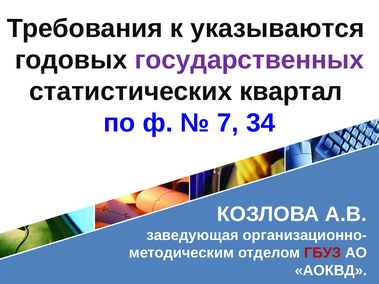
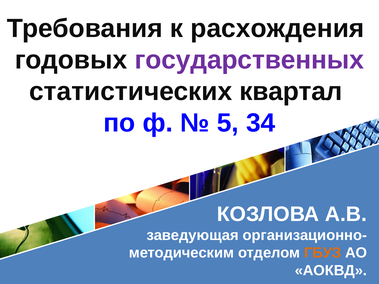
указываются: указываются -> расхождения (277, 28)
7: 7 -> 5 (228, 123)
ГБУЗ colour: red -> orange (323, 253)
